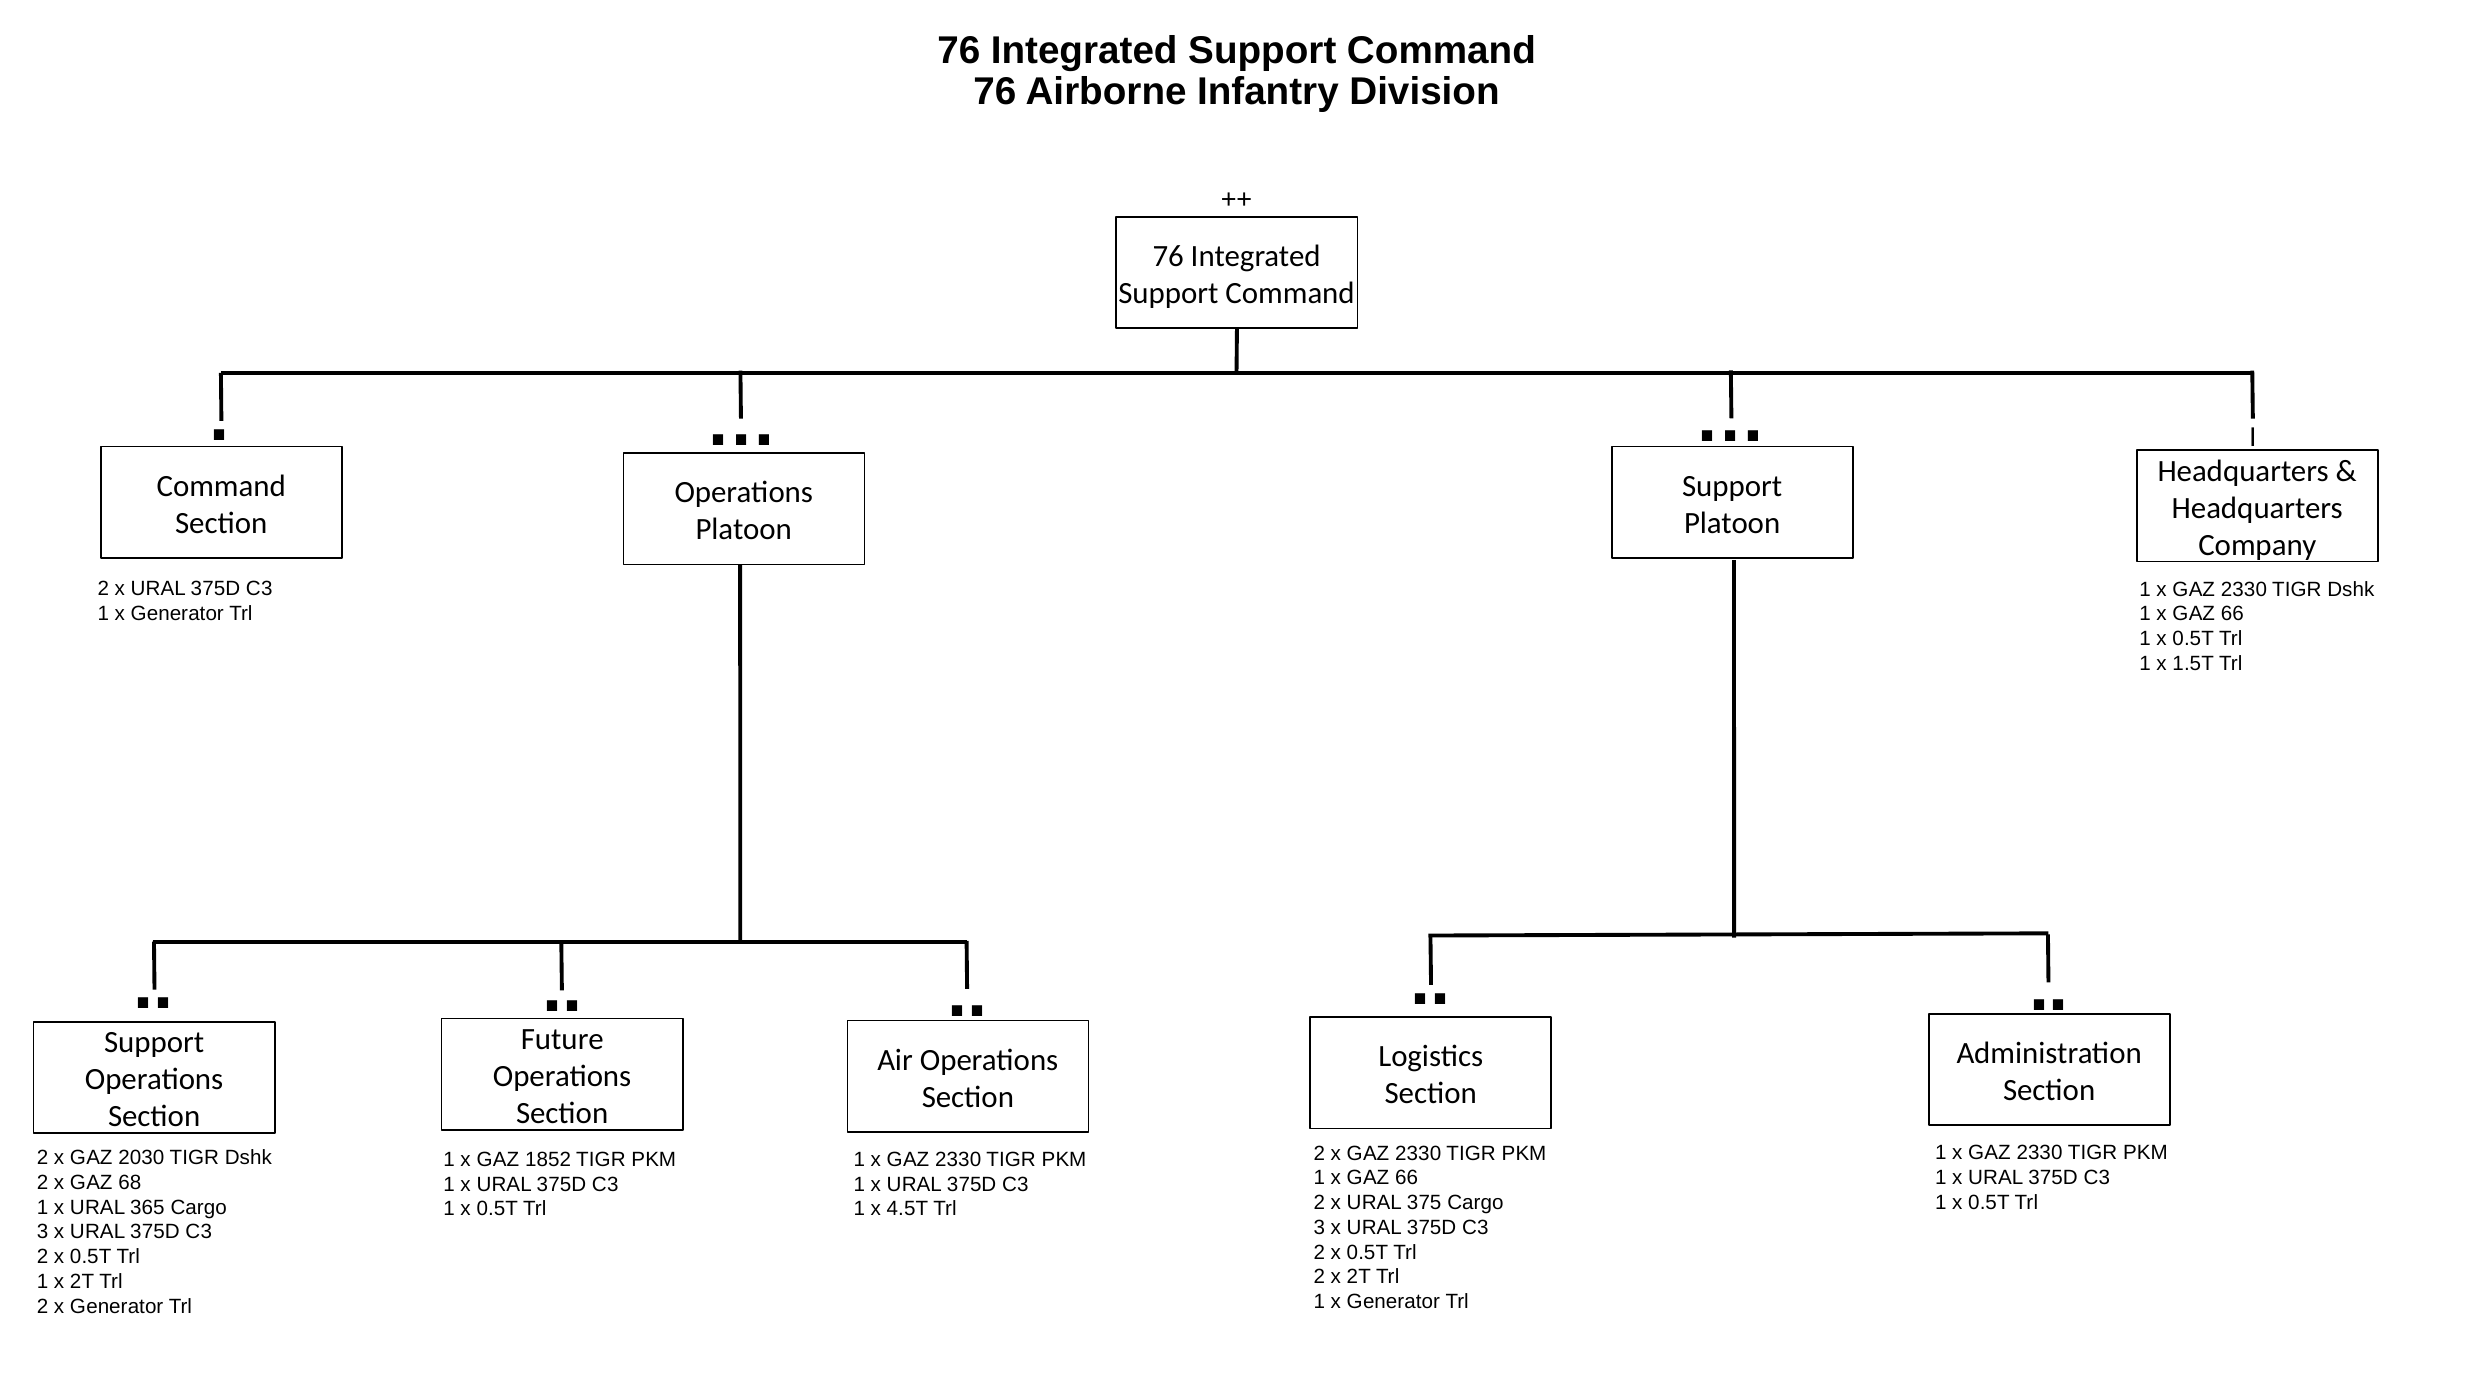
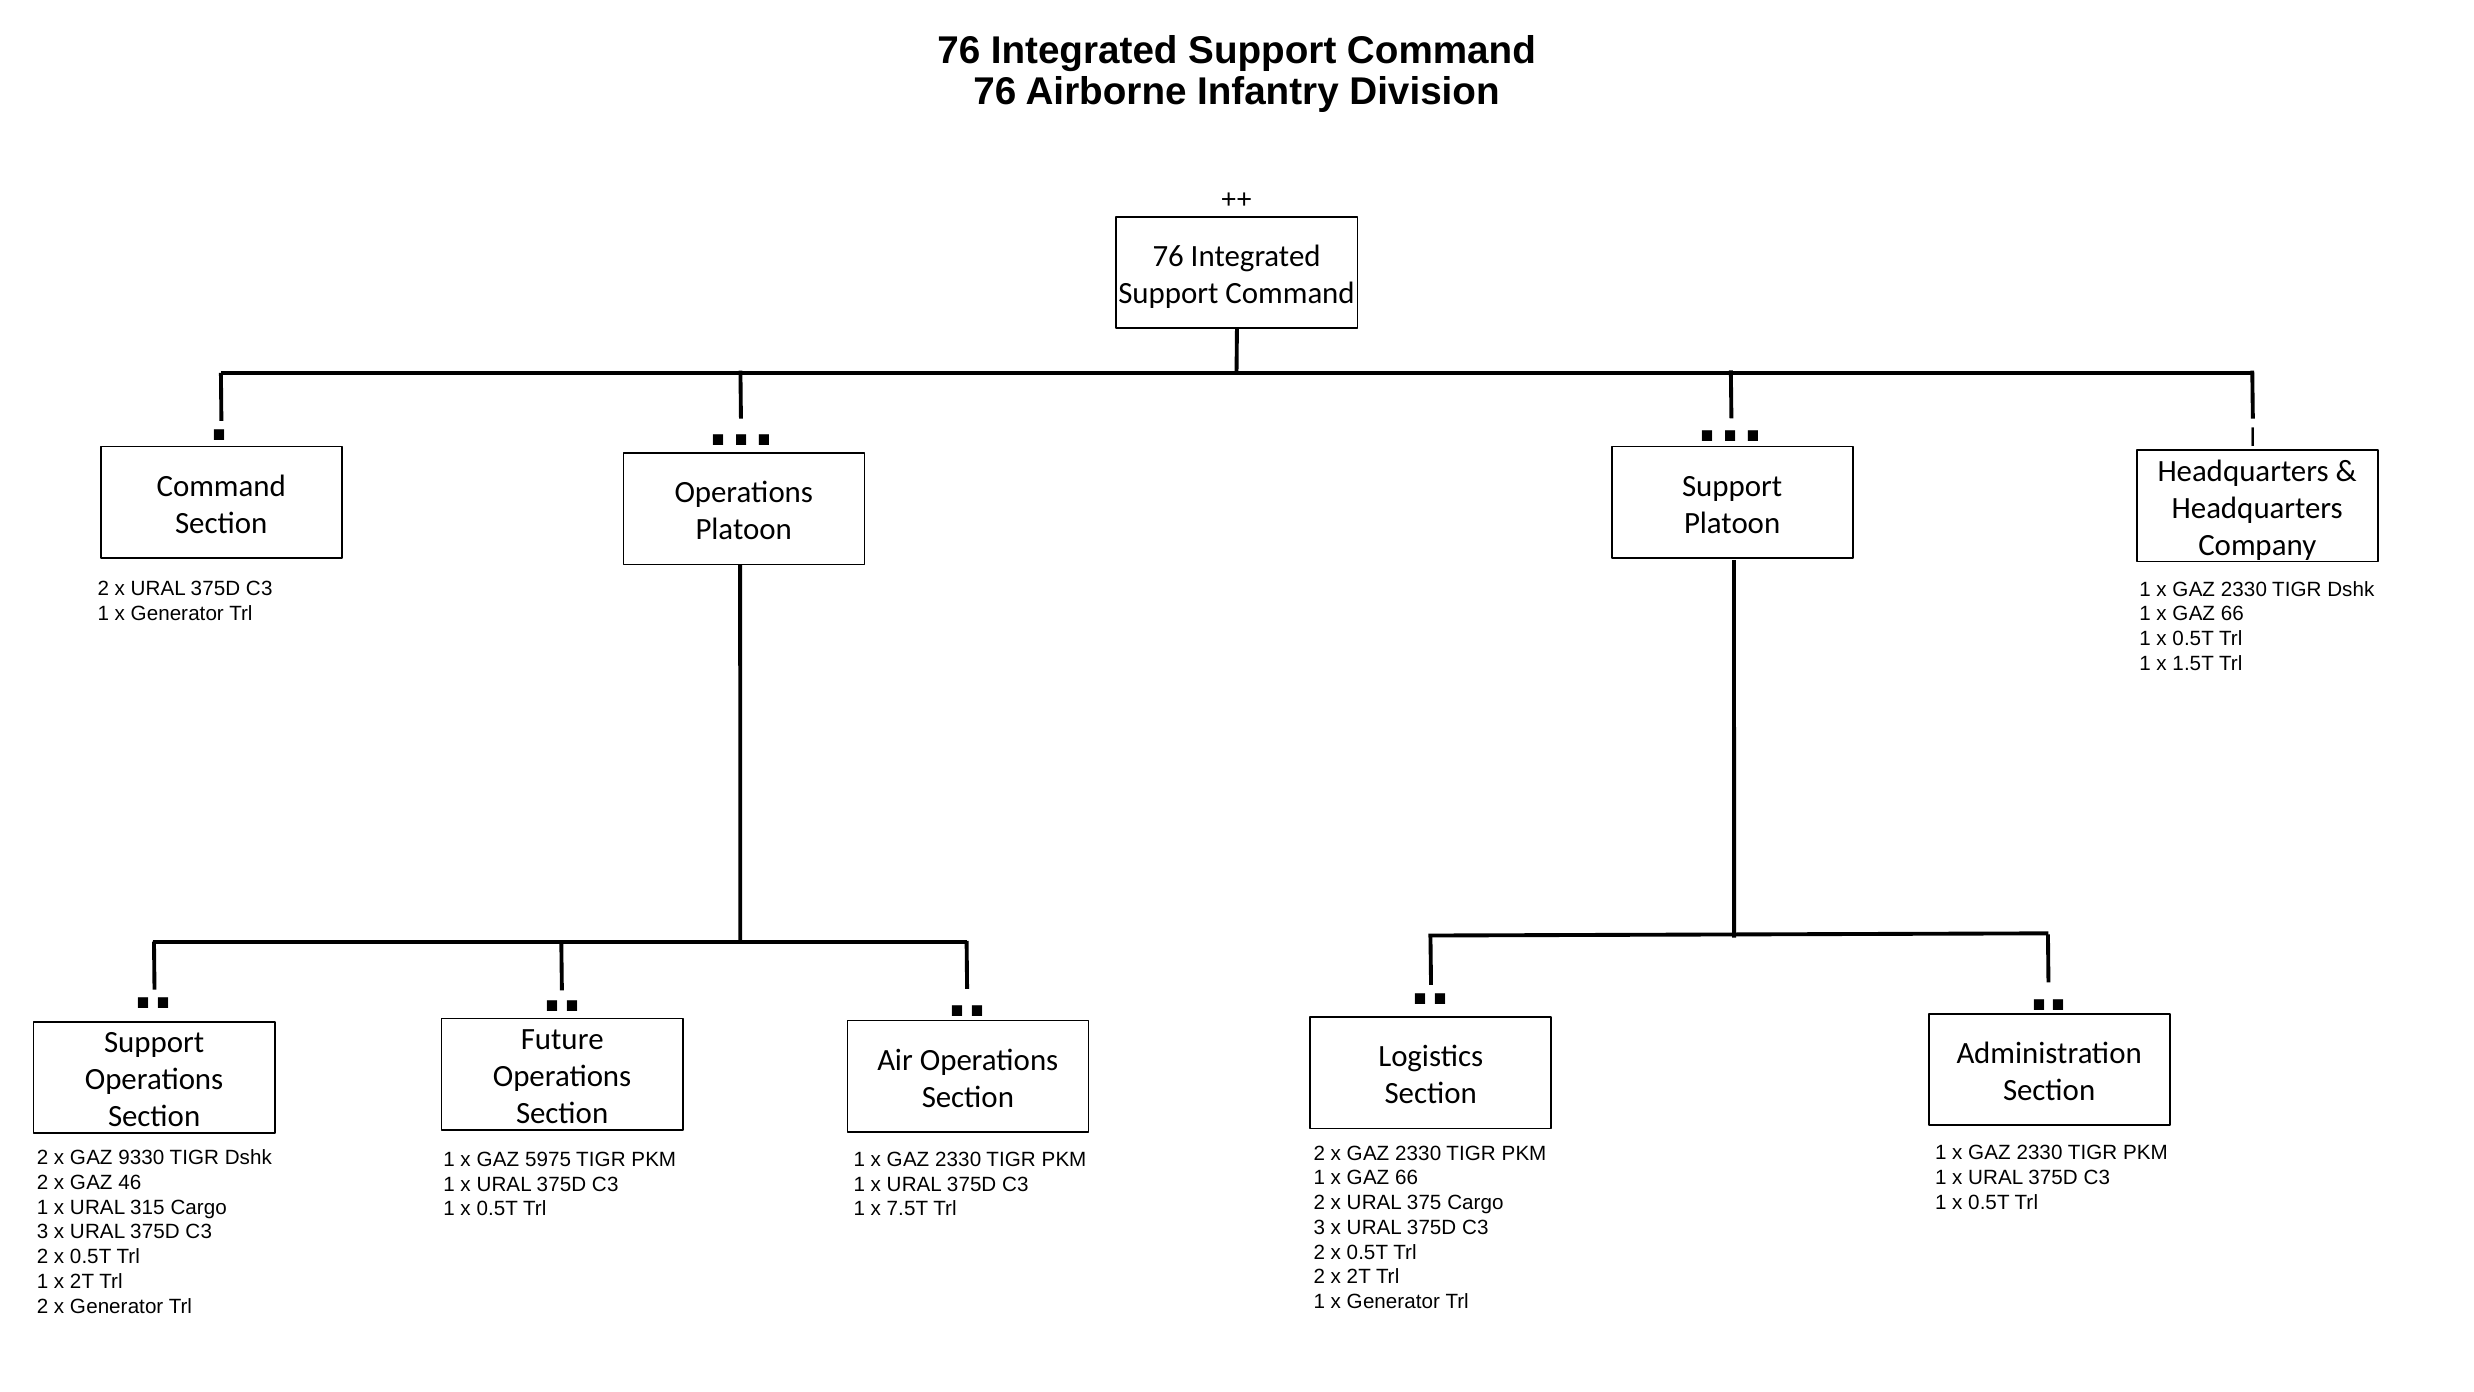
2030: 2030 -> 9330 (141, 1158)
1852: 1852 -> 5975 (548, 1159)
68: 68 -> 46 (130, 1182)
365: 365 -> 315 (147, 1207)
4.5T: 4.5T -> 7.5T (907, 1209)
